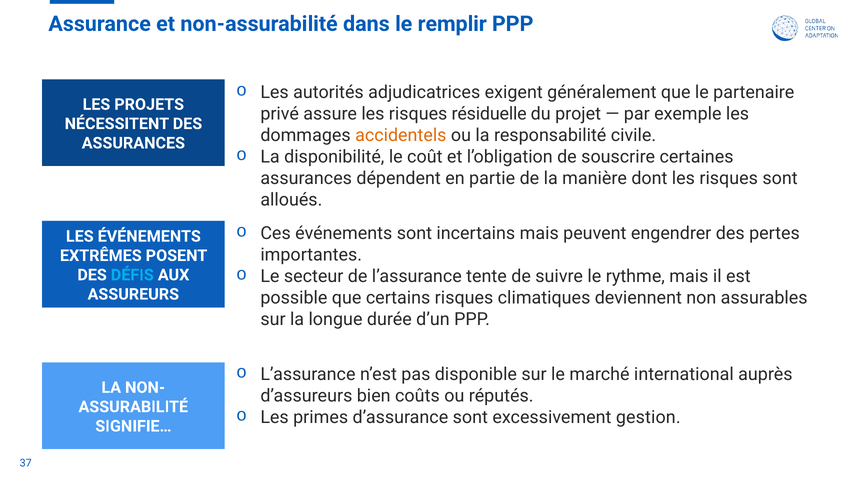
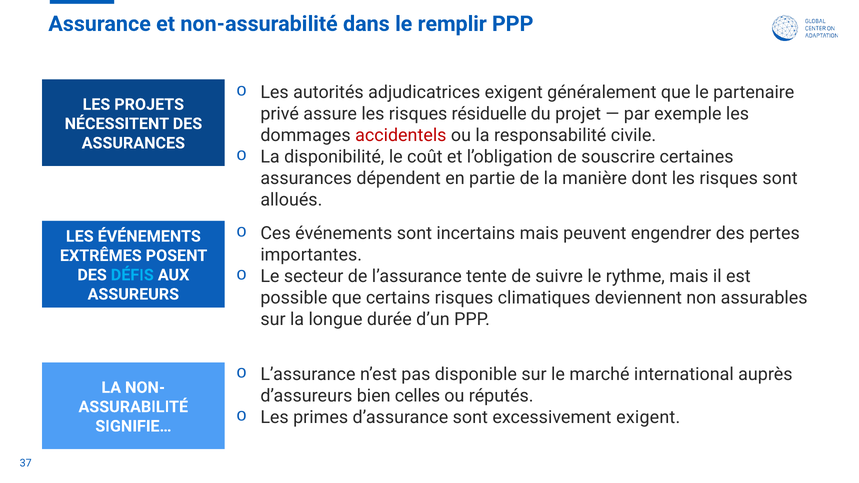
accidentels colour: orange -> red (401, 135)
coûts: coûts -> celles (418, 396)
excessivement gestion: gestion -> exigent (648, 418)
